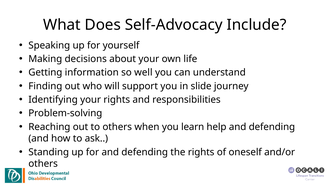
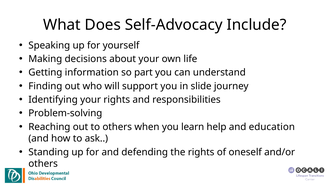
well: well -> part (143, 72)
help and defending: defending -> education (272, 127)
